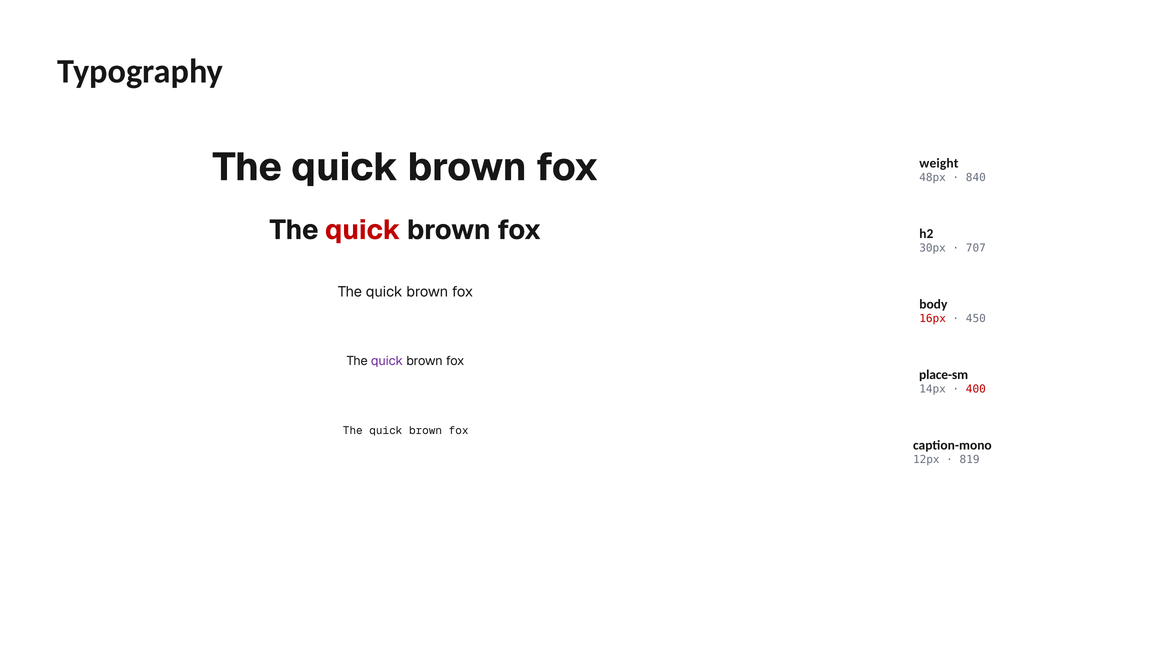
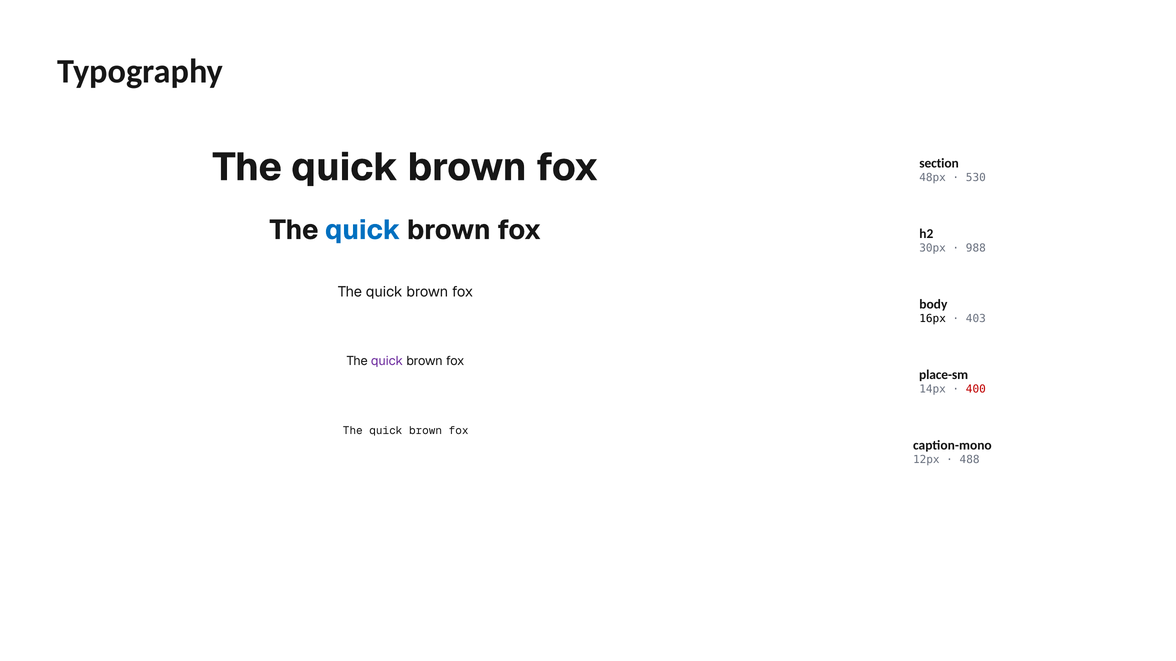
weight: weight -> section (939, 163)
840: 840 -> 530 (976, 178)
quick colour: red -> blue (363, 230)
707: 707 -> 988 (976, 248)
16px colour: red -> black (933, 319)
450: 450 -> 403 (976, 319)
819: 819 -> 488 (970, 460)
